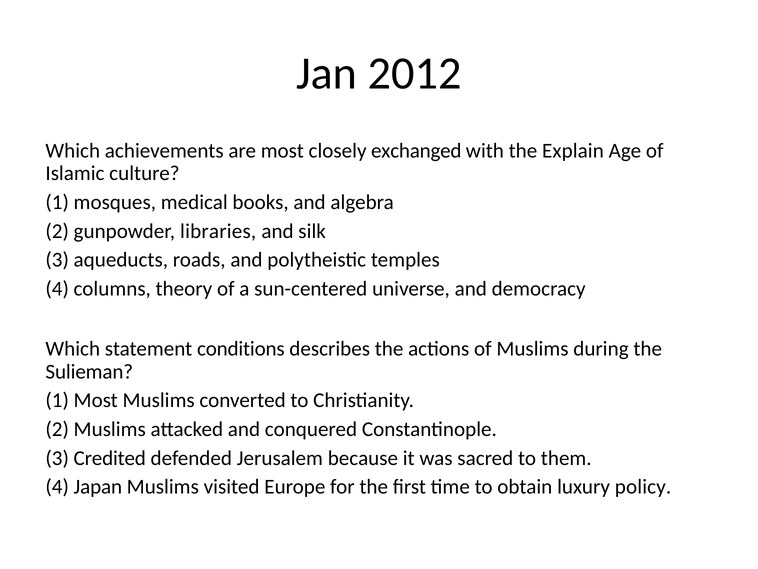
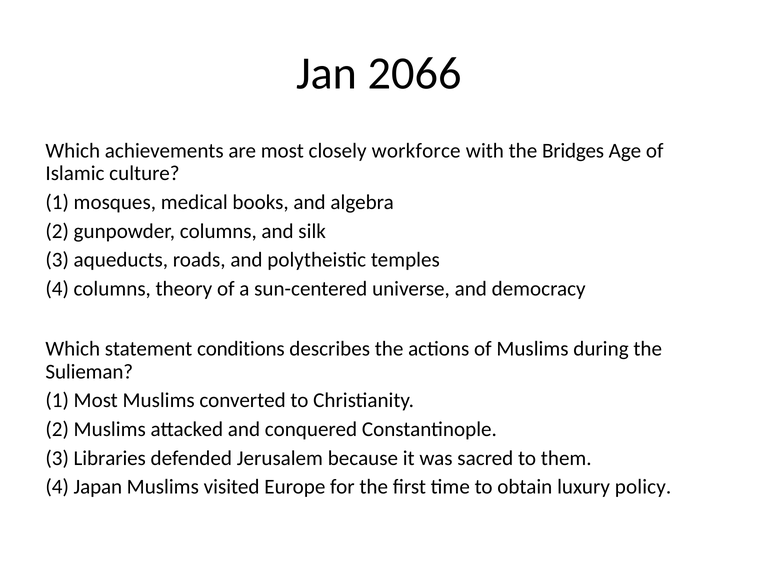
2012: 2012 -> 2066 (415, 73)
exchanged: exchanged -> workforce (416, 151)
Explain: Explain -> Bridges (573, 151)
gunpowder libraries: libraries -> columns (218, 231)
Credited: Credited -> Libraries (110, 458)
